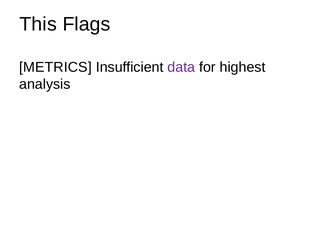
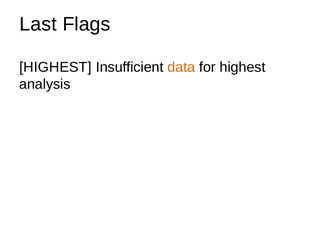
This: This -> Last (38, 24)
METRICS: METRICS -> HIGHEST (55, 67)
data colour: purple -> orange (181, 67)
